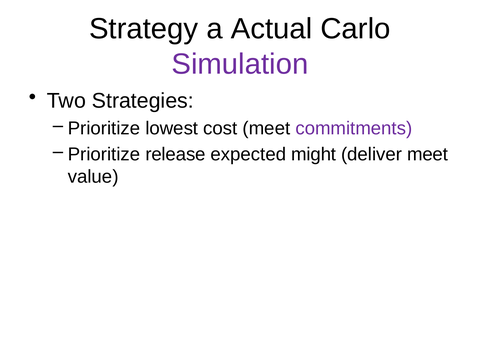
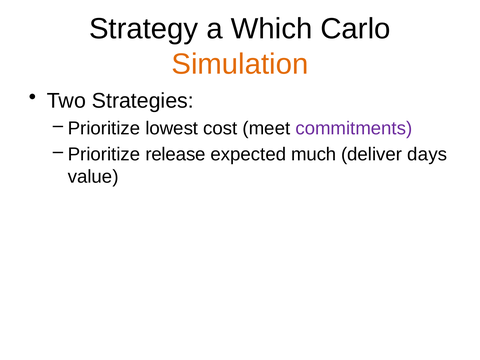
Actual: Actual -> Which (272, 29)
Simulation colour: purple -> orange (240, 64)
might: might -> much (314, 154)
deliver meet: meet -> days (427, 154)
